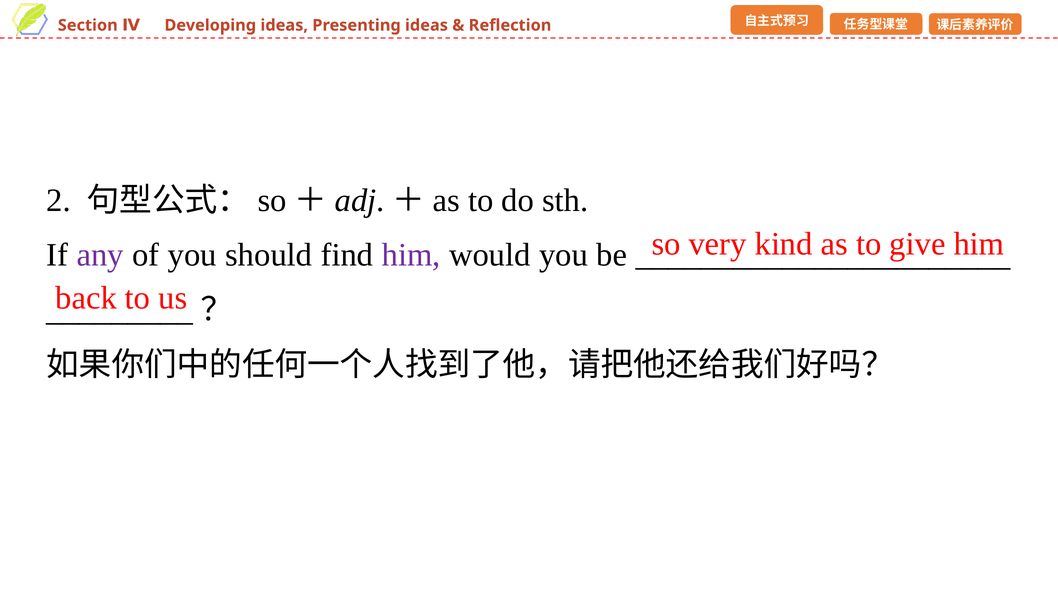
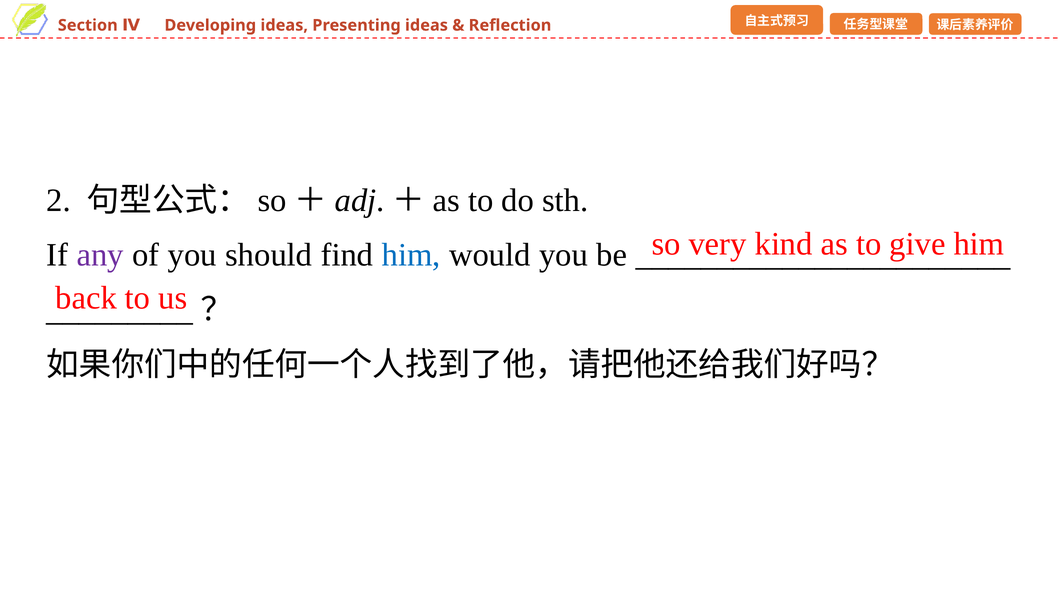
him colour: purple -> blue (411, 255)
